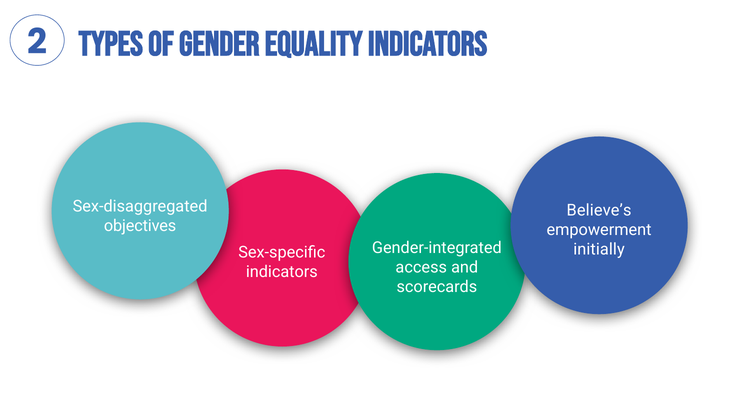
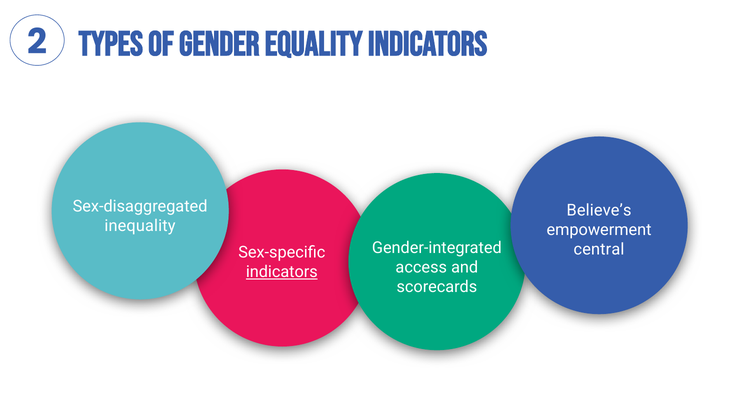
objectives: objectives -> inequality (140, 226)
initially: initially -> central (599, 250)
indicators underline: none -> present (282, 272)
